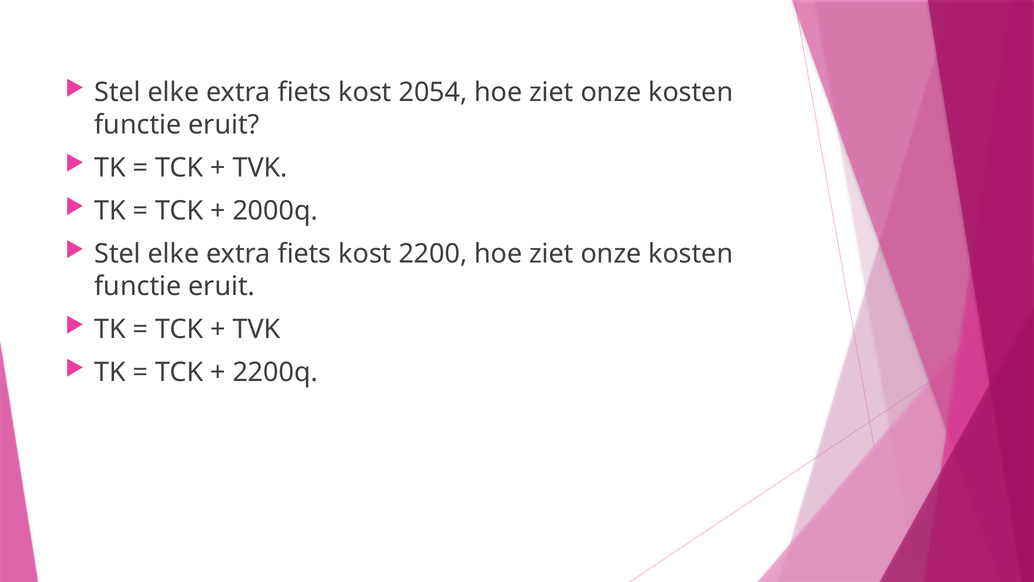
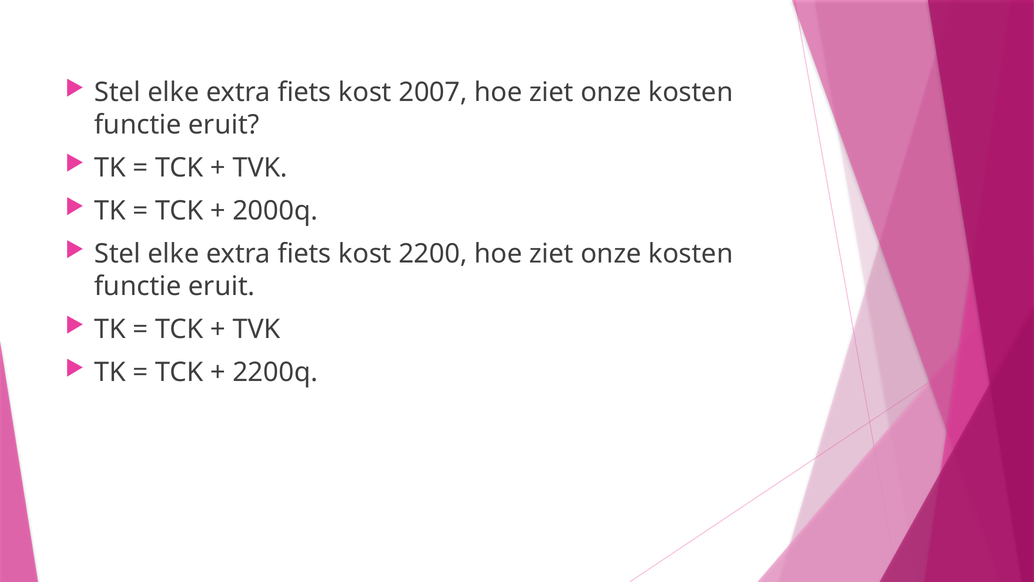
2054: 2054 -> 2007 (433, 92)
